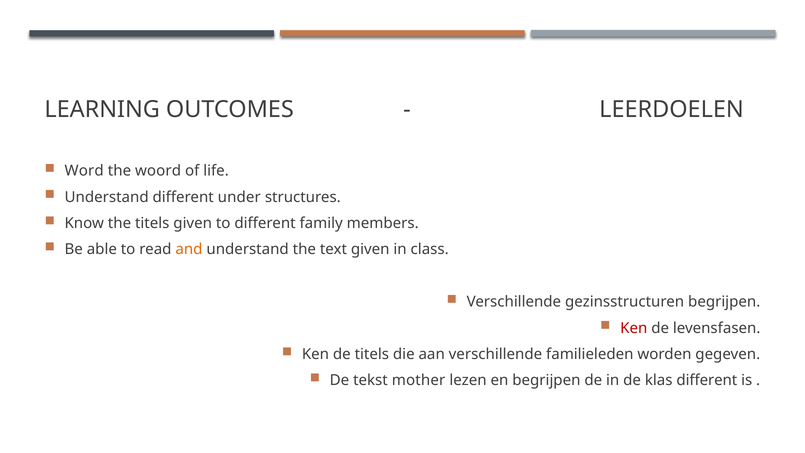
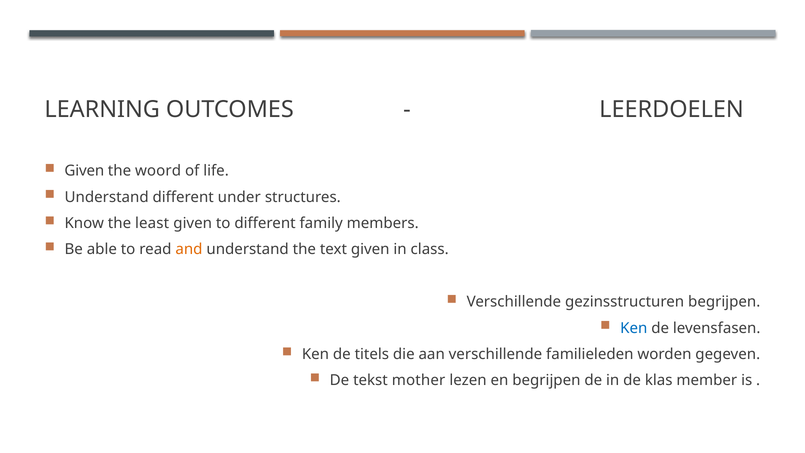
Word: Word -> Given (84, 171)
the titels: titels -> least (152, 223)
Ken colour: red -> blue (634, 328)
klas different: different -> member (707, 380)
